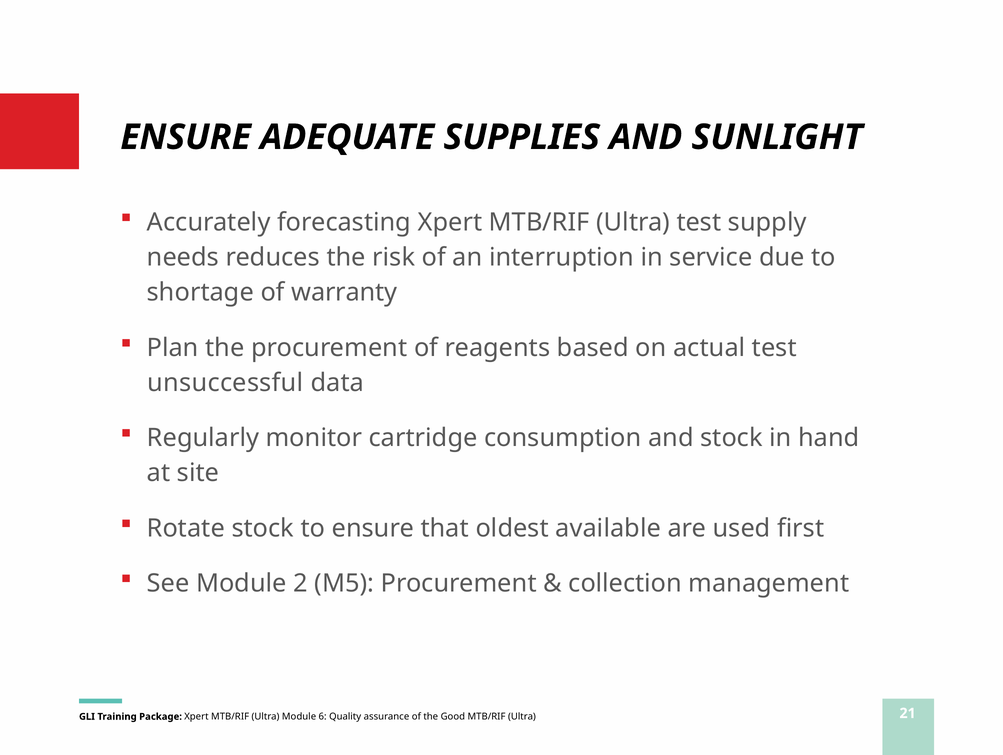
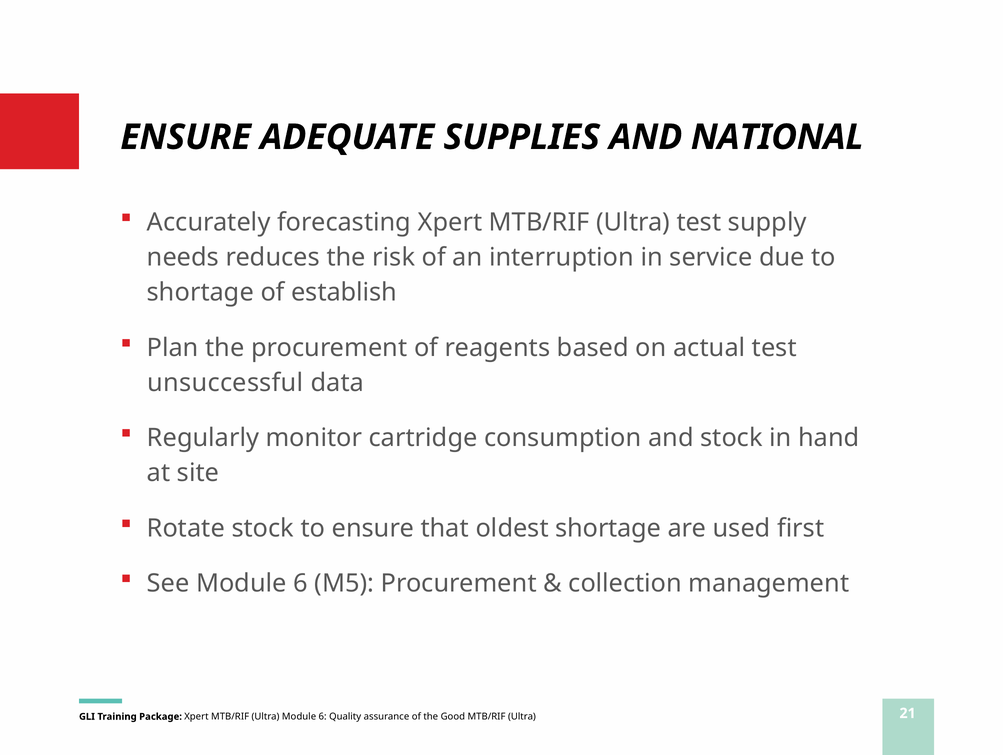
SUNLIGHT: SUNLIGHT -> NATIONAL (777, 137)
warranty: warranty -> establish (344, 293)
oldest available: available -> shortage (608, 528)
See Module 2: 2 -> 6 (301, 583)
